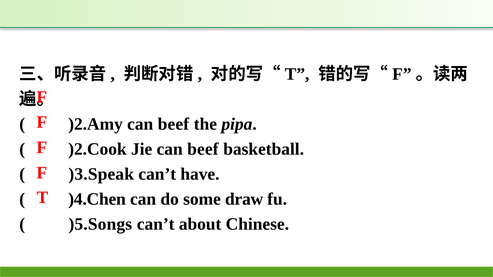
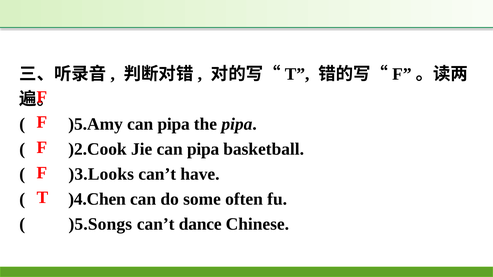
)2.Amy: )2.Amy -> )5.Amy (96, 124)
beef: beef -> pipa (174, 124)
Jie can beef: beef -> pipa (203, 149)
)3.Speak: )3.Speak -> )3.Looks (101, 174)
draw: draw -> often (244, 199)
about: about -> dance (200, 224)
